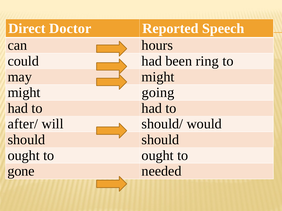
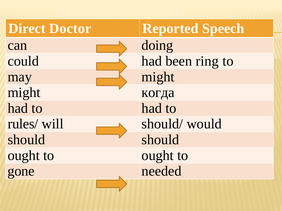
hours: hours -> doing (157, 45)
going: going -> когда (158, 93)
after/: after/ -> rules/ (23, 124)
